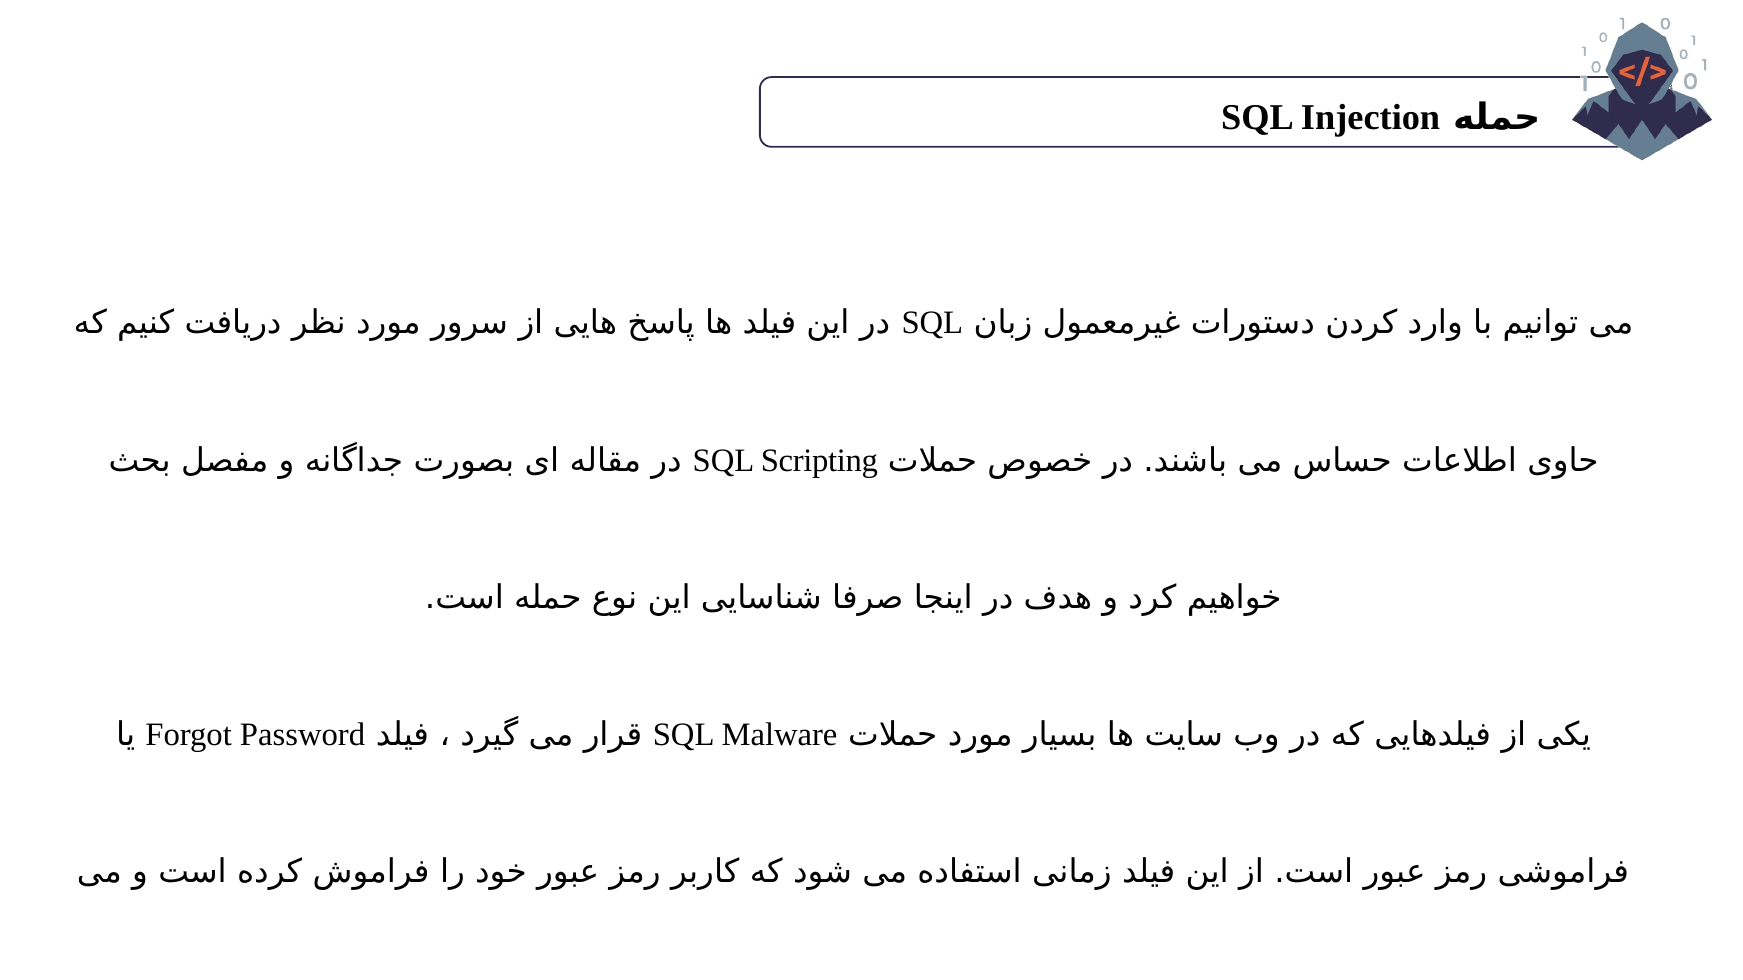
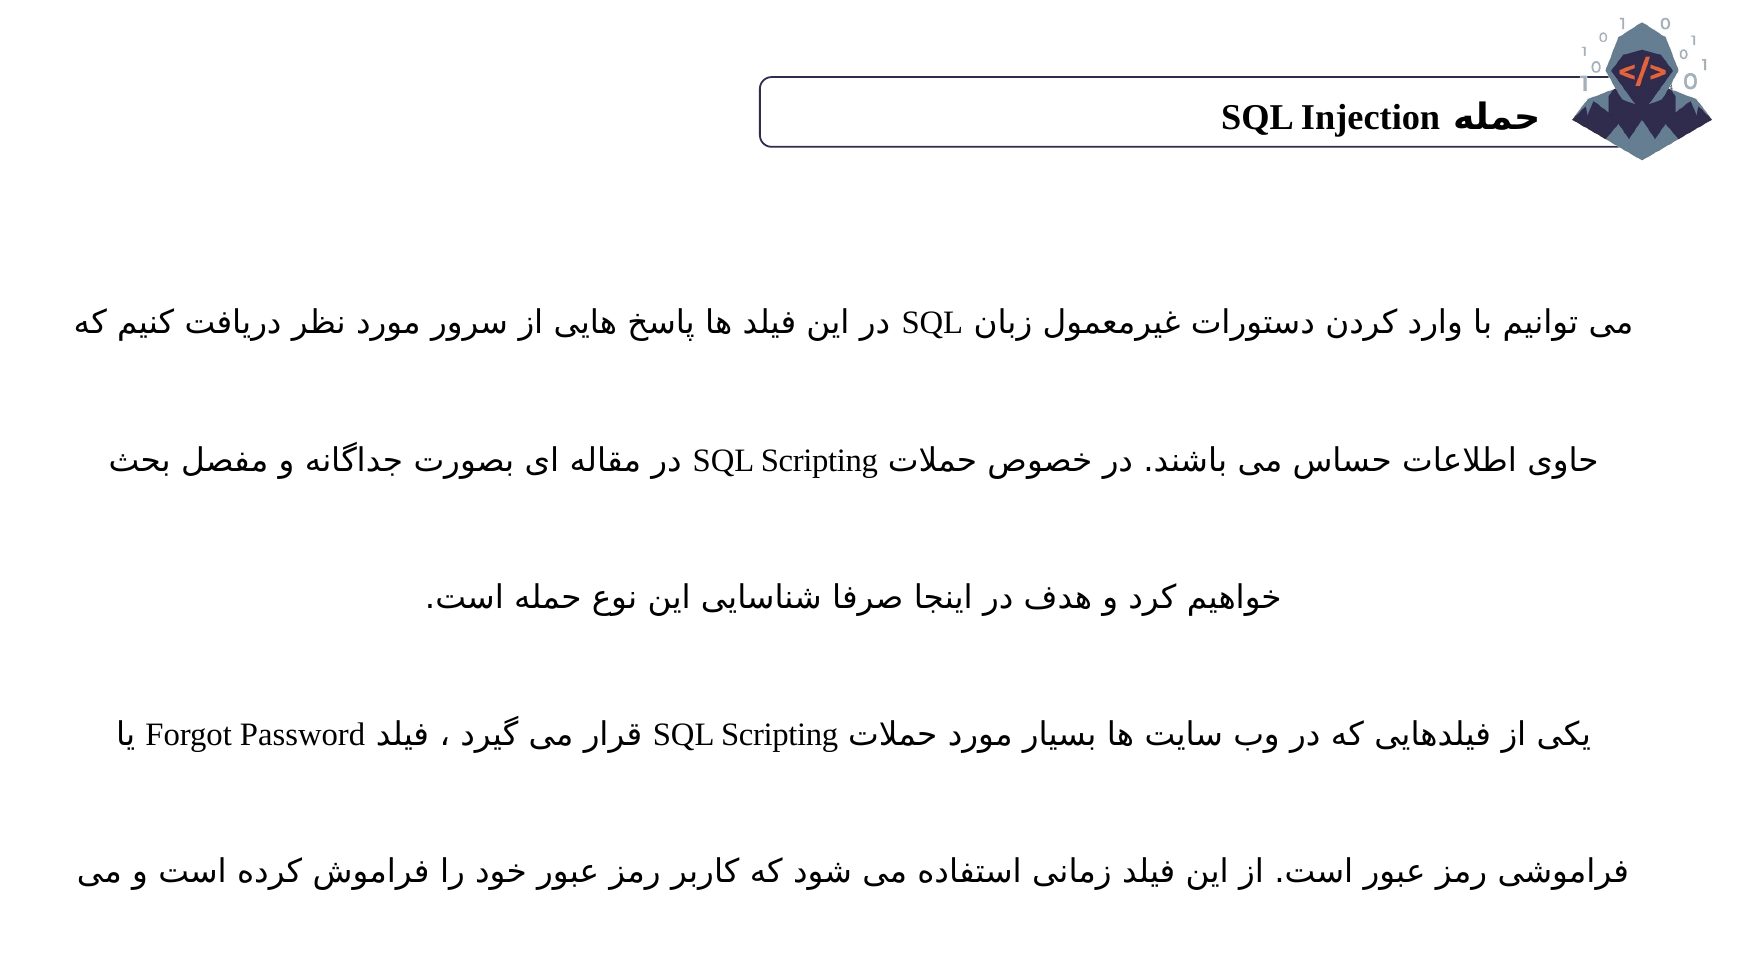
Malware: Malware -> Scripting (780, 735)
